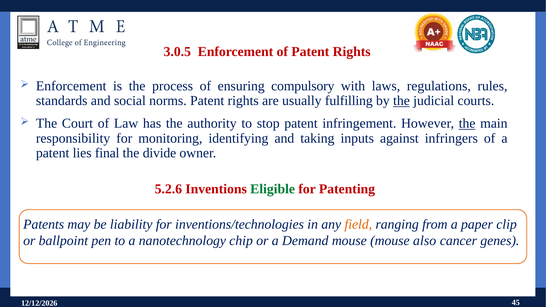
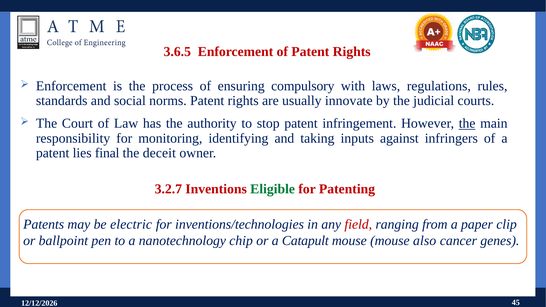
3.0.5: 3.0.5 -> 3.6.5 (177, 52)
fulfilling: fulfilling -> innovate (349, 101)
the underline: present -> none (401, 101)
divide: divide -> deceit (159, 153)
5.2.6: 5.2.6 -> 3.2.7 (168, 189)
liability: liability -> electric (131, 225)
field colour: orange -> red (358, 225)
Demand: Demand -> Catapult (305, 241)
